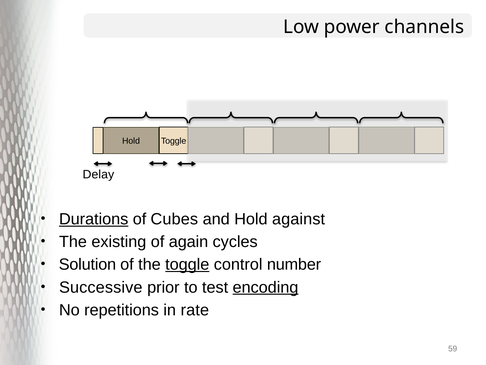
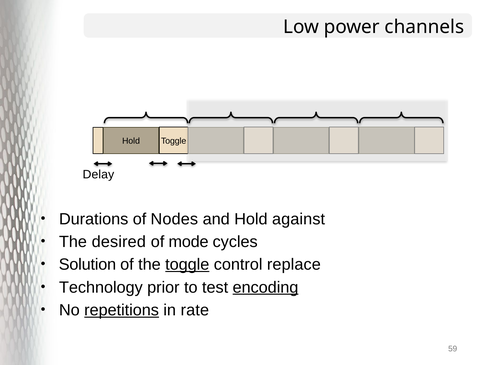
Durations underline: present -> none (94, 219)
Cubes: Cubes -> Nodes (174, 219)
existing: existing -> desired (119, 242)
again: again -> mode (189, 242)
number: number -> replace (294, 264)
Successive: Successive -> Technology (101, 287)
repetitions underline: none -> present (122, 310)
